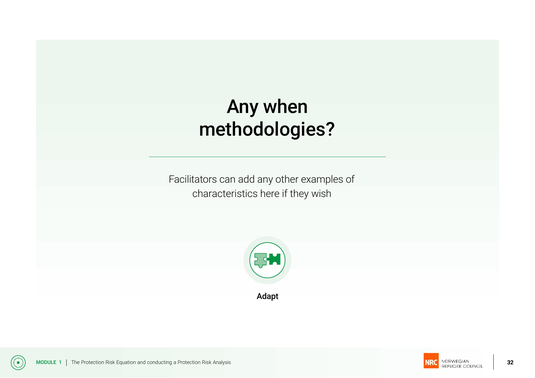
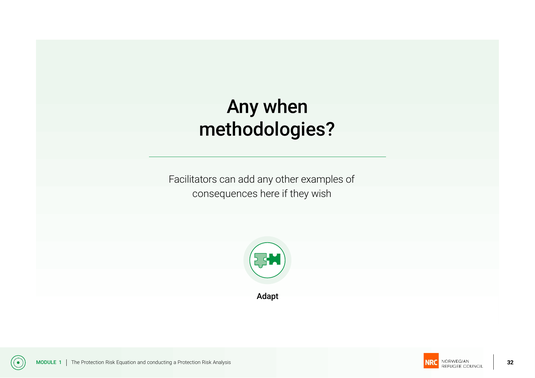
characteristics: characteristics -> consequences (225, 194)
